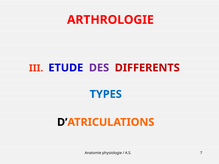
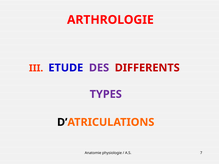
TYPES colour: blue -> purple (106, 94)
